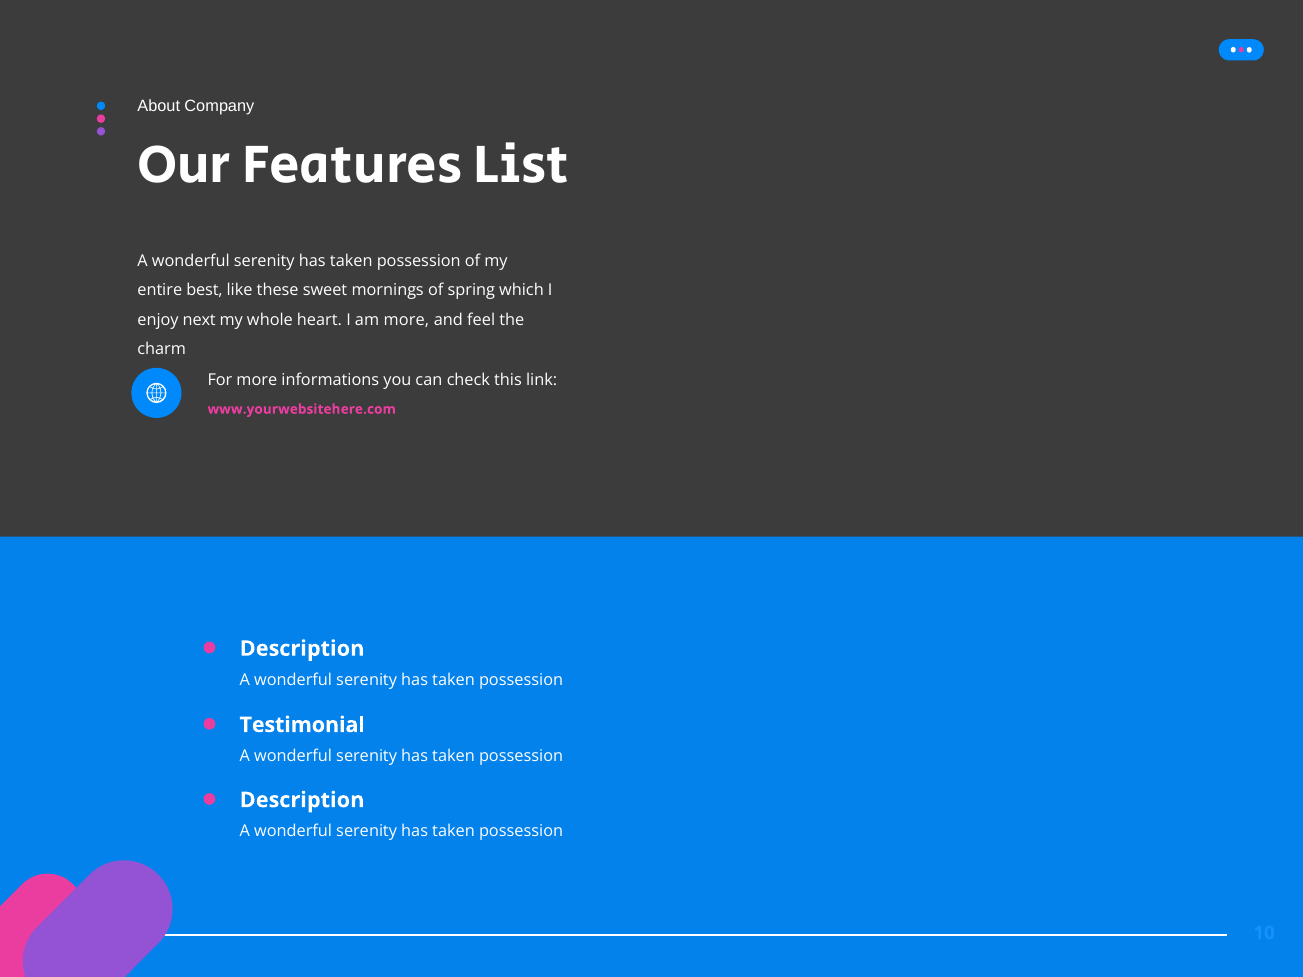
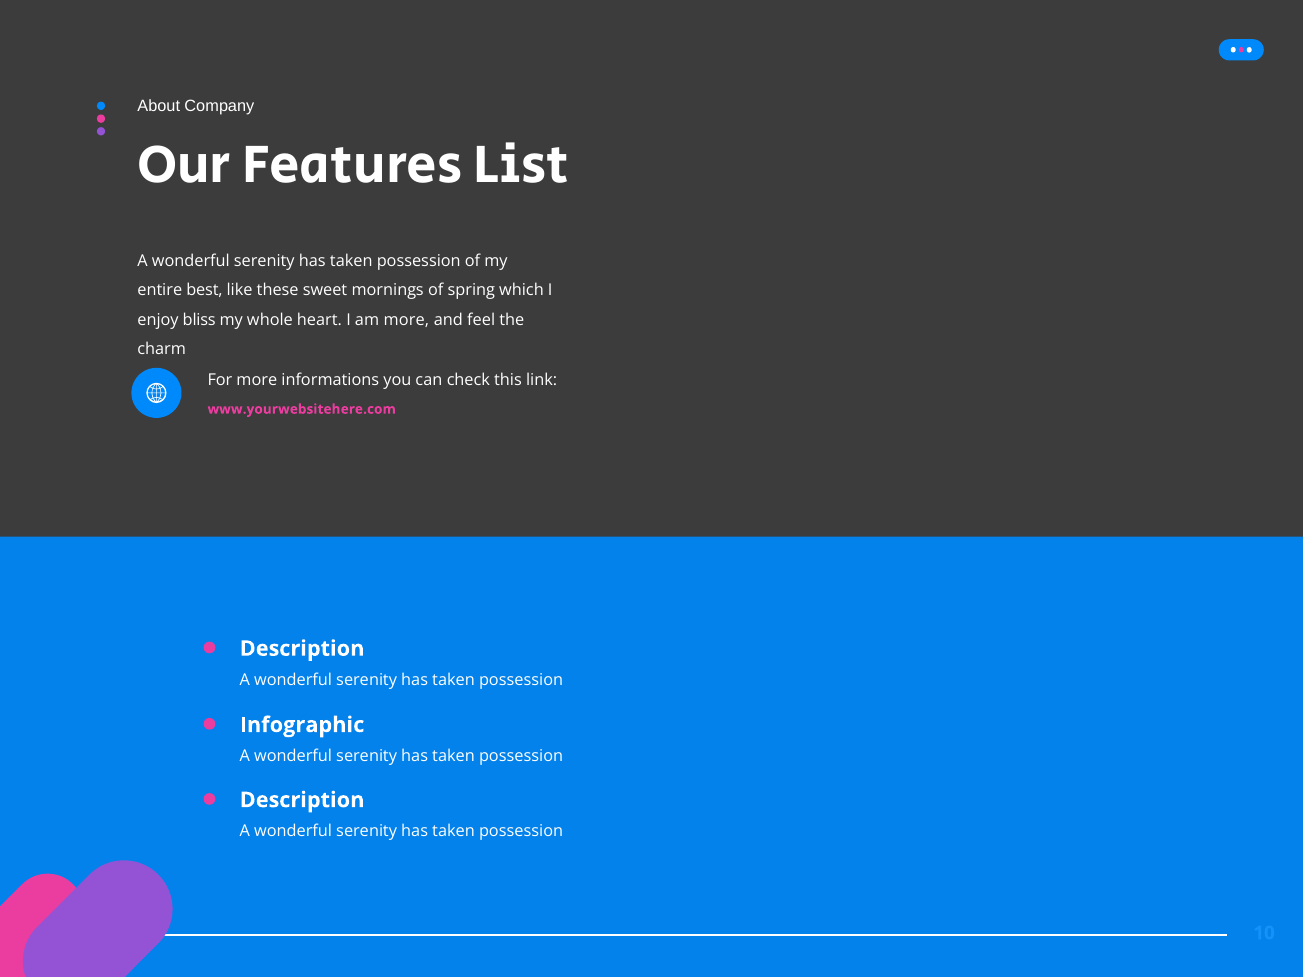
next: next -> bliss (199, 320)
Testimonial: Testimonial -> Infographic (302, 725)
